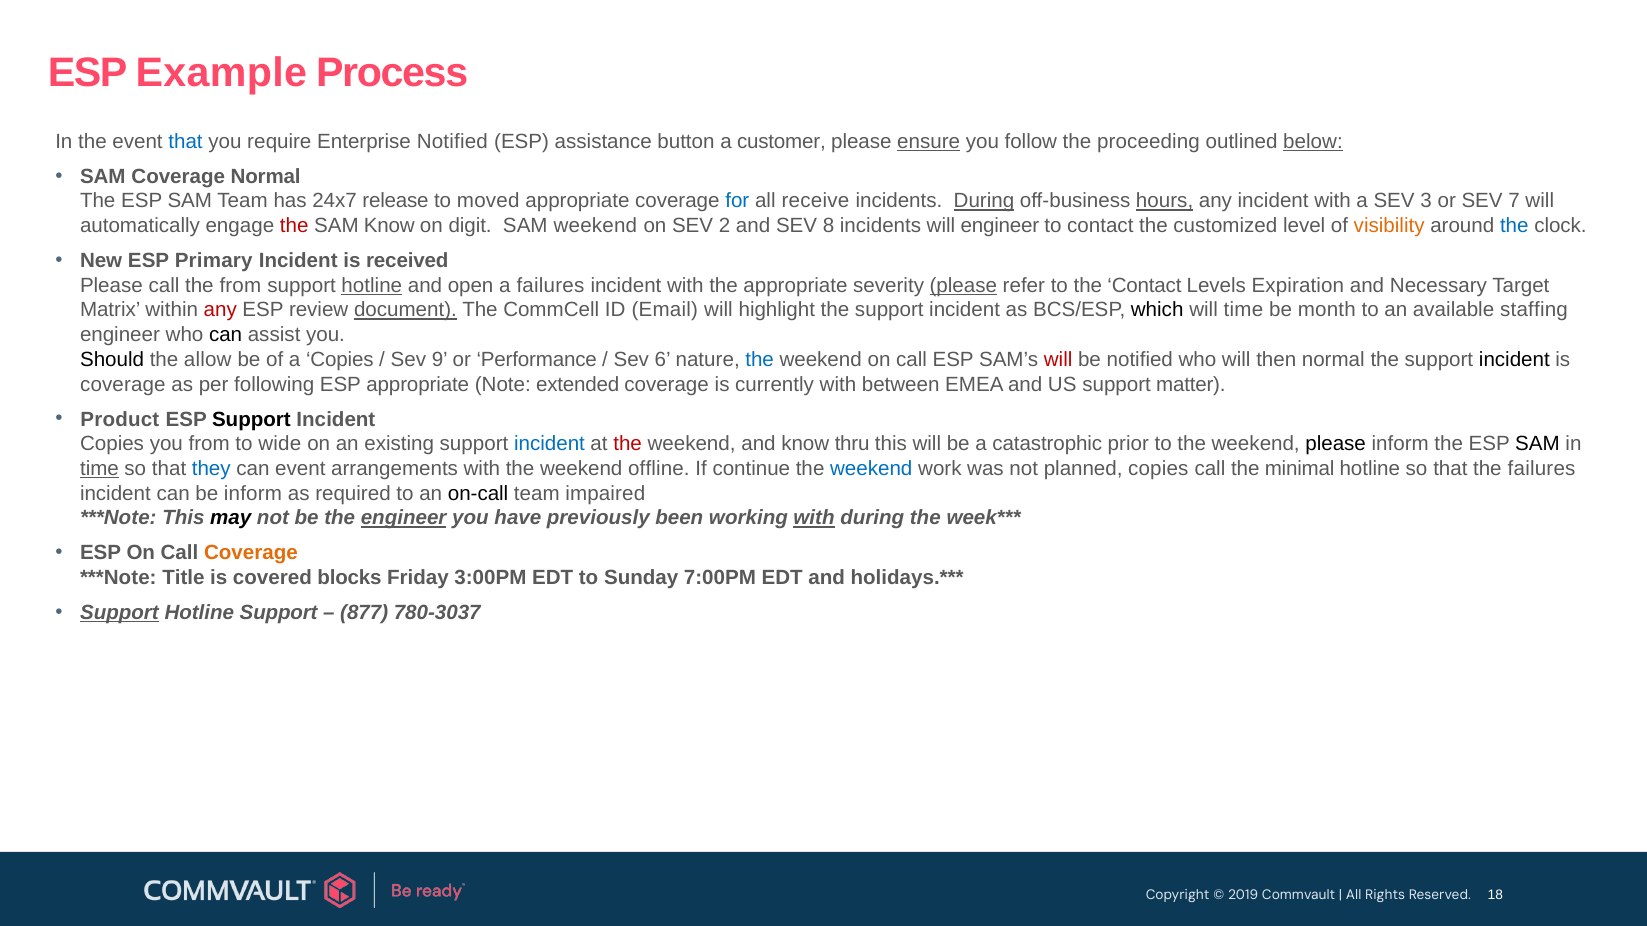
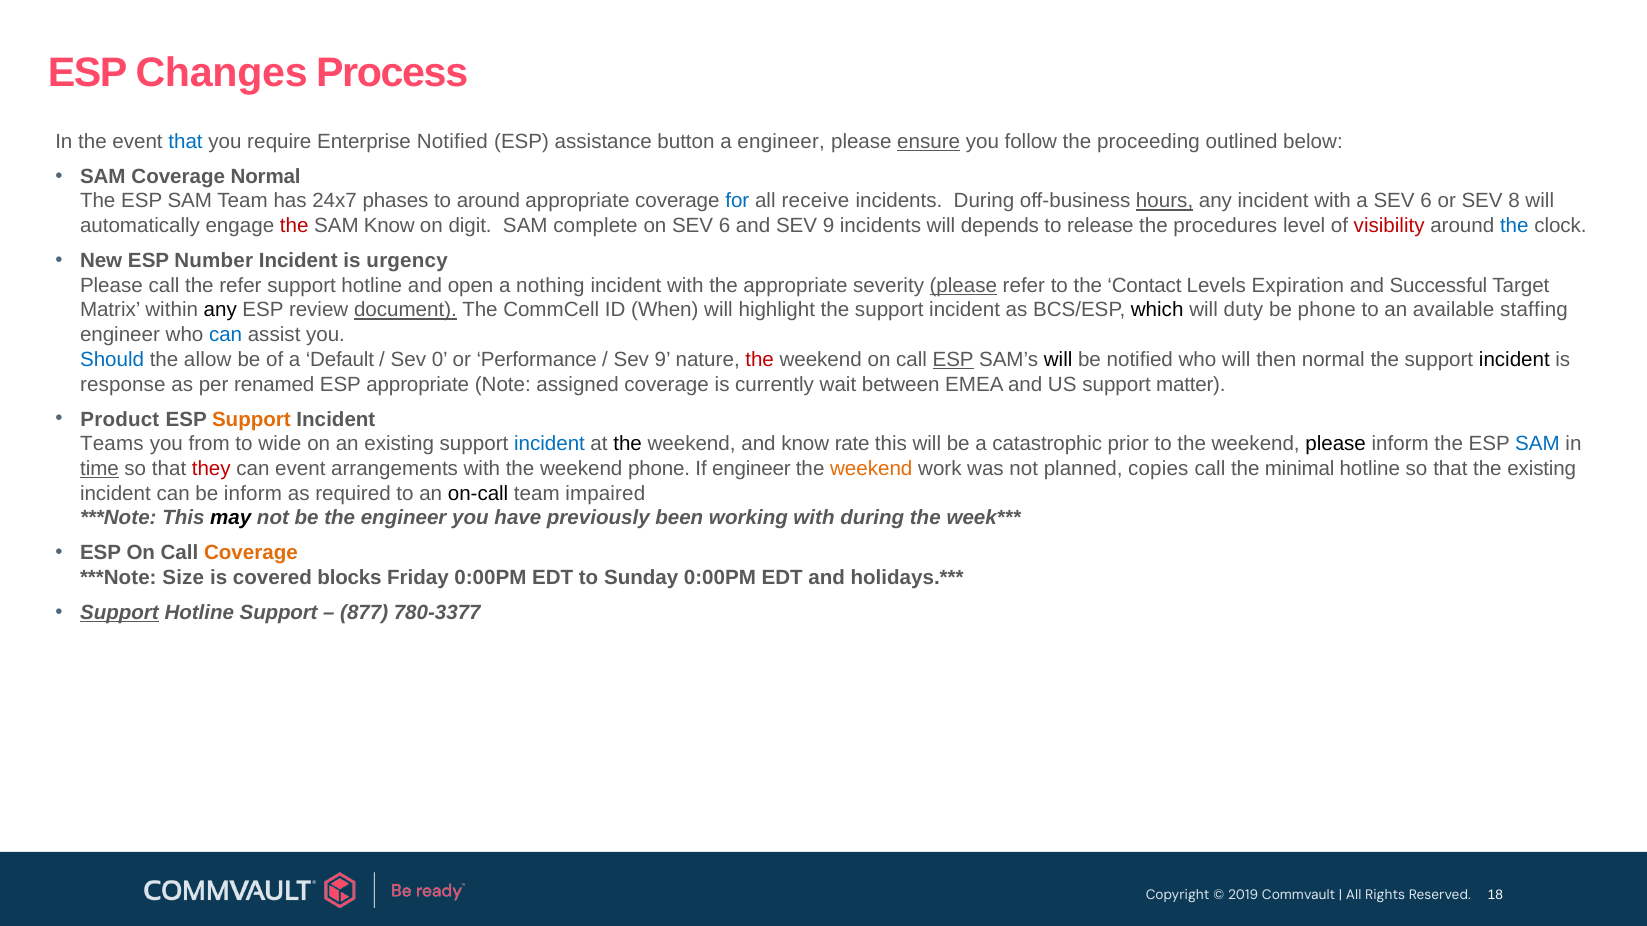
Example: Example -> Changes (222, 73)
a customer: customer -> engineer (781, 141)
below underline: present -> none (1313, 141)
release: release -> phases (395, 201)
to moved: moved -> around (488, 201)
During underline: present -> none (984, 201)
a SEV 3: 3 -> 6 (1426, 201)
7: 7 -> 8 (1514, 201)
SAM weekend: weekend -> complete (595, 226)
on SEV 2: 2 -> 6 (725, 226)
and SEV 8: 8 -> 9 (829, 226)
will engineer: engineer -> depends (1000, 226)
to contact: contact -> release (1100, 226)
customized: customized -> procedures (1225, 226)
visibility colour: orange -> red (1389, 226)
Primary: Primary -> Number (214, 261)
received: received -> urgency (407, 261)
the from: from -> refer (240, 286)
hotline underline: present -> none (372, 286)
a failures: failures -> nothing (550, 286)
Necessary: Necessary -> Successful (1439, 286)
any colour: red -> black (220, 310)
Email: Email -> When (665, 310)
will time: time -> duty (1243, 310)
be month: month -> phone (1327, 310)
can colour: black -> blue (226, 335)
Should colour: black -> blue (112, 360)
a Copies: Copies -> Default (340, 360)
9: 9 -> 0 (440, 360)
6: 6 -> 9 (663, 360)
the colour: blue -> red (760, 360)
ESP underline: none -> present (953, 360)
will colour: red -> black (1058, 360)
coverage: coverage -> response (123, 384)
following: following -> renamed (274, 384)
extended: extended -> assigned (578, 384)
currently with: with -> wait (838, 384)
Support colour: black -> orange (251, 419)
Copies: Copies -> Teams (112, 444)
the colour: red -> black (628, 444)
thru: thru -> rate (852, 444)
SAM colour: black -> blue (1537, 444)
they colour: blue -> red (211, 469)
weekend offline: offline -> phone (659, 469)
If continue: continue -> engineer (751, 469)
weekend colour: blue -> orange (871, 469)
the failures: failures -> existing (1542, 469)
engineer underline: present -> none (404, 518)
with underline: present -> none (814, 518)
Title: Title -> Size (183, 578)
Friday 3:00PM: 3:00PM -> 0:00PM (490, 578)
Sunday 7:00PM: 7:00PM -> 0:00PM (720, 578)
780-3037: 780-3037 -> 780-3377 (437, 613)
